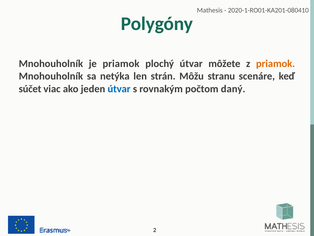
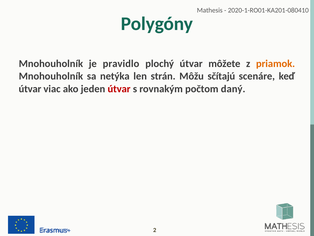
je priamok: priamok -> pravidlo (121, 64)
stranu: stranu -> sčítajú (221, 76)
súčet: súčet -> útvar (30, 89)
útvar colour: blue -> red (119, 89)
